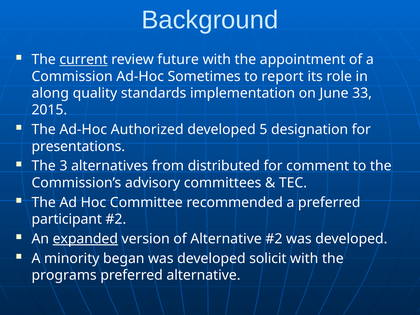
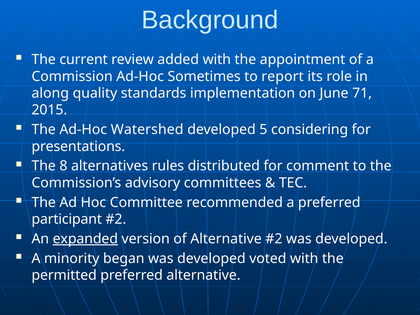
current underline: present -> none (84, 60)
future: future -> added (178, 60)
33: 33 -> 71 (362, 93)
Authorized: Authorized -> Watershed (147, 130)
designation: designation -> considering (310, 130)
3: 3 -> 8 (63, 166)
from: from -> rules (168, 166)
solicit: solicit -> voted (268, 258)
programs: programs -> permitted (64, 275)
